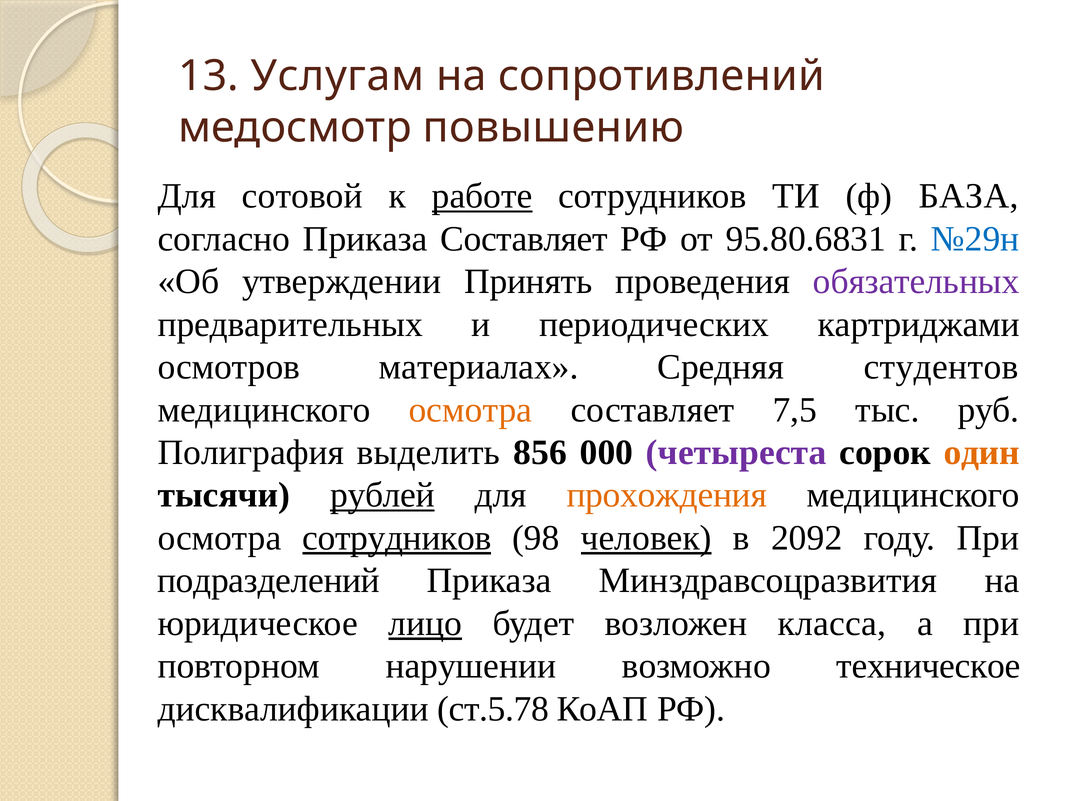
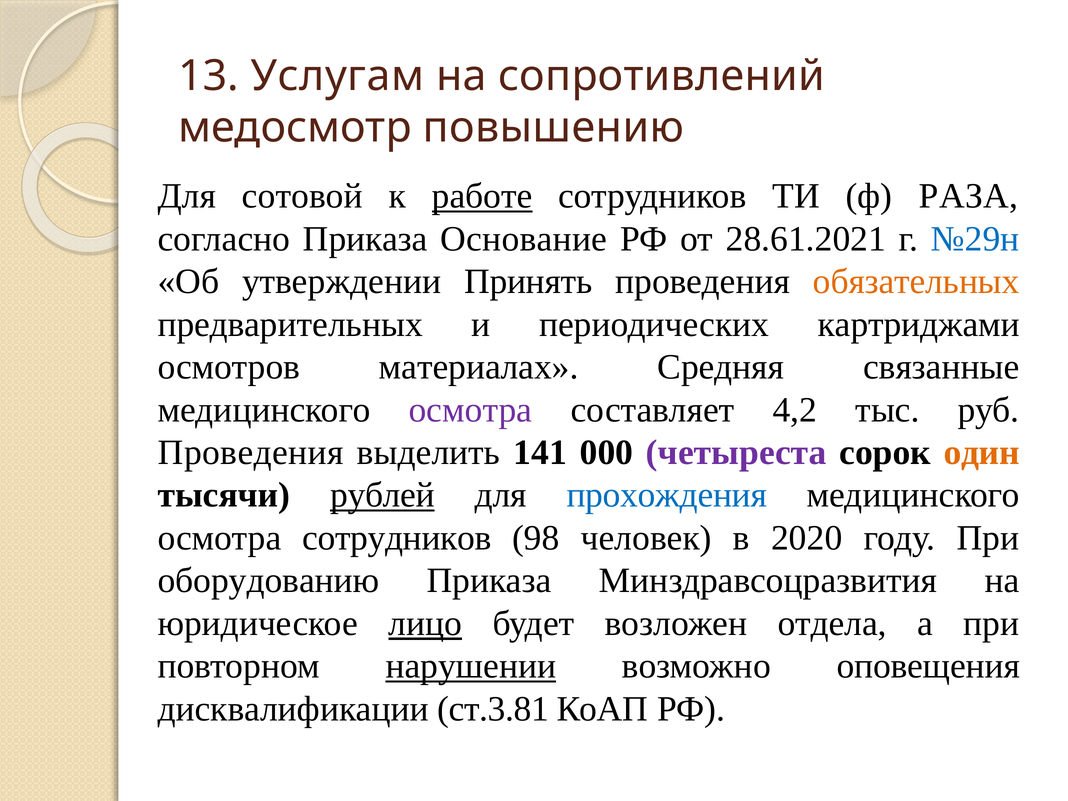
БАЗА: БАЗА -> РАЗА (969, 196)
Приказа Составляет: Составляет -> Основание (524, 239)
95.80.6831: 95.80.6831 -> 28.61.2021 (806, 239)
обязательных colour: purple -> orange (916, 282)
студентов: студентов -> связанные (941, 367)
осмотра colour: orange -> purple (470, 410)
7,5: 7,5 -> 4,2 (795, 410)
Полиграфия: Полиграфия -> Проведения (251, 452)
856: 856 -> 141 (540, 452)
прохождения colour: orange -> blue (667, 495)
сотрудников underline: present -> none (397, 538)
человек underline: present -> none (646, 538)
2092: 2092 -> 2020 (807, 538)
подразделений: подразделений -> оборудованию (268, 581)
класса: класса -> отдела (832, 623)
нарушении underline: none -> present (471, 666)
техническое: техническое -> оповещения (928, 666)
ст.5.78: ст.5.78 -> ст.3.81 (493, 709)
